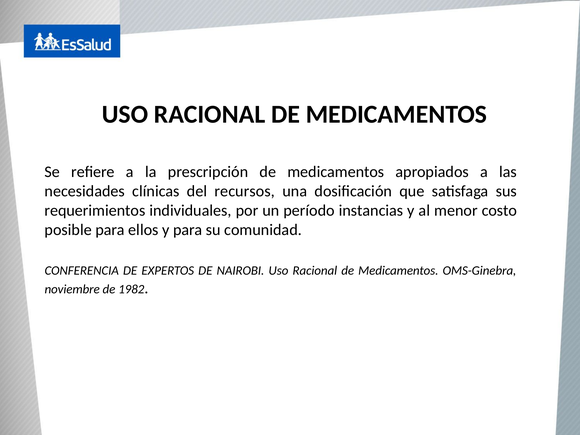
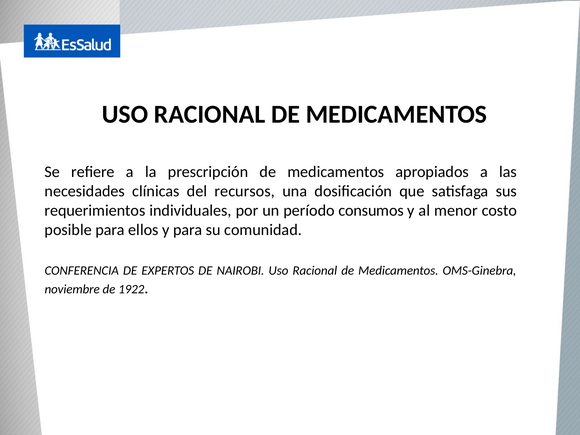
instancias: instancias -> consumos (371, 211)
1982: 1982 -> 1922 (131, 289)
